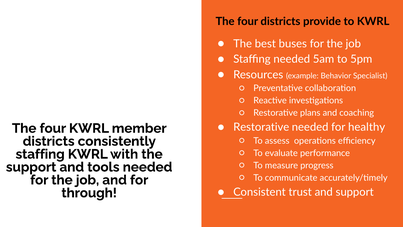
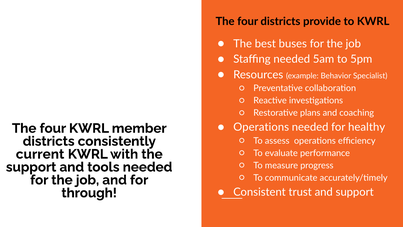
Restorative: Restorative -> Operations (261, 127)
staffing: staffing -> current (40, 154)
